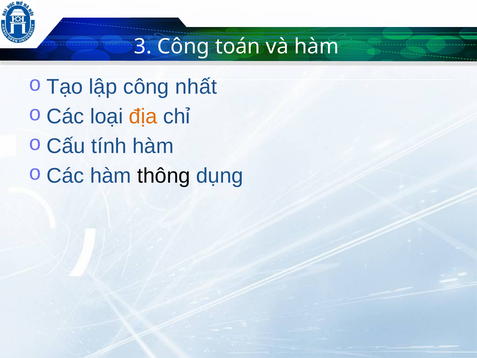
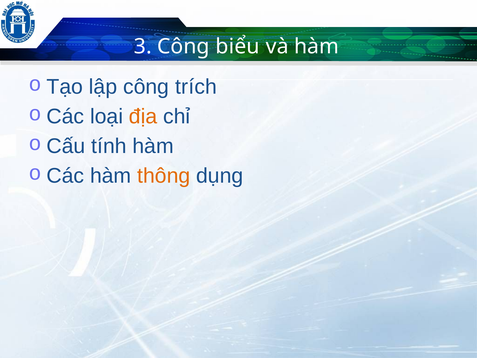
toán: toán -> biểu (238, 46)
nhất: nhất -> trích (196, 87)
thông colour: black -> orange (164, 176)
